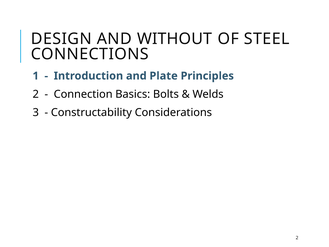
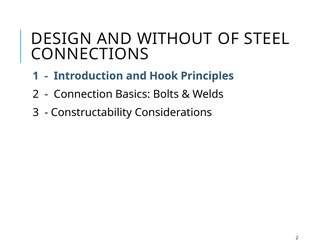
Plate: Plate -> Hook (164, 76)
